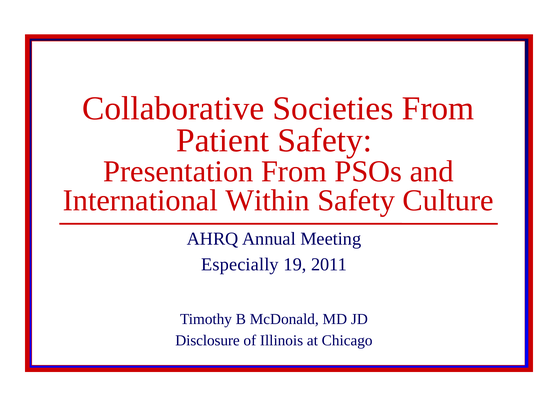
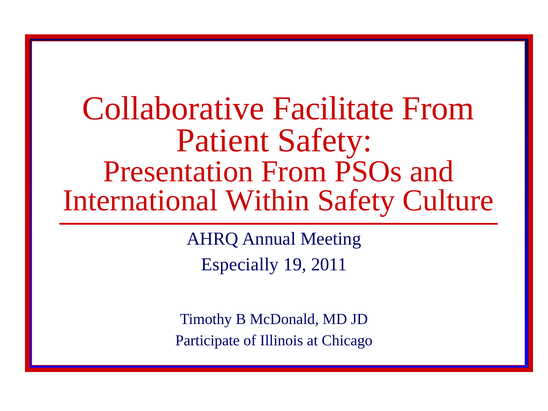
Societies: Societies -> Facilitate (333, 108)
Disclosure: Disclosure -> Participate (208, 341)
